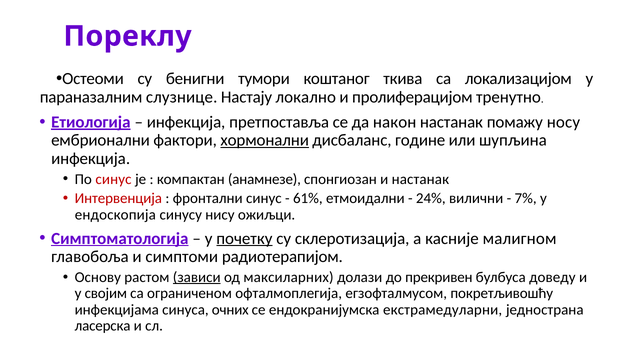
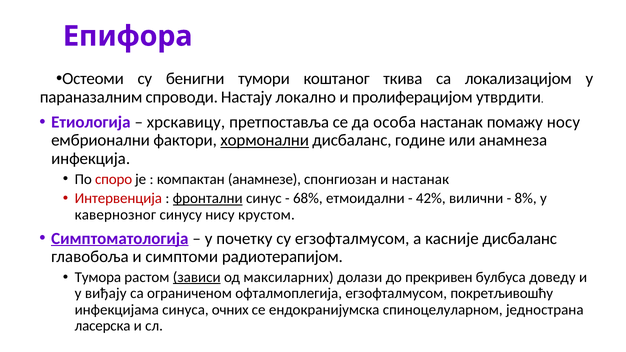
Пореклу: Пореклу -> Епифора (128, 36)
слузнице: слузнице -> спроводи (182, 97)
тренутно: тренутно -> утврдити (509, 97)
Етиологија underline: present -> none (91, 122)
инфекција: инфекција -> хрскавицу (186, 122)
након: након -> особа (395, 122)
шупљина: шупљина -> анамнеза (513, 140)
По синус: синус -> споро (114, 179)
фронтални underline: none -> present (208, 199)
61%: 61% -> 68% (308, 199)
24%: 24% -> 42% (431, 199)
7%: 7% -> 8% (526, 199)
ендоскопија: ендоскопија -> кавернозног (115, 215)
ожиљци: ожиљци -> крустом (267, 215)
почетку underline: present -> none (244, 239)
су склеротизација: склеротизација -> егзофталмусом (352, 239)
касније малигном: малигном -> дисбаланс (520, 239)
Основу: Основу -> Тумора (98, 277)
својим: својим -> виђају (106, 294)
екстрамедуларни: екстрамедуларни -> спиноцелуларном (443, 310)
